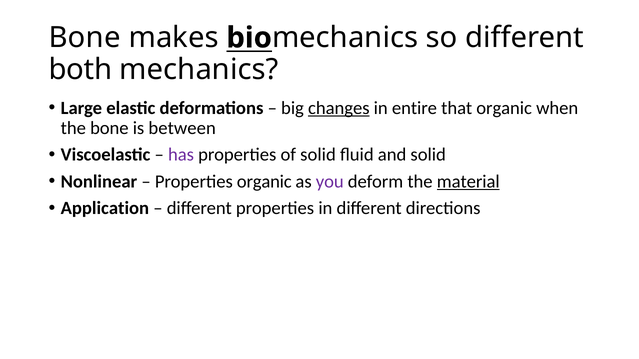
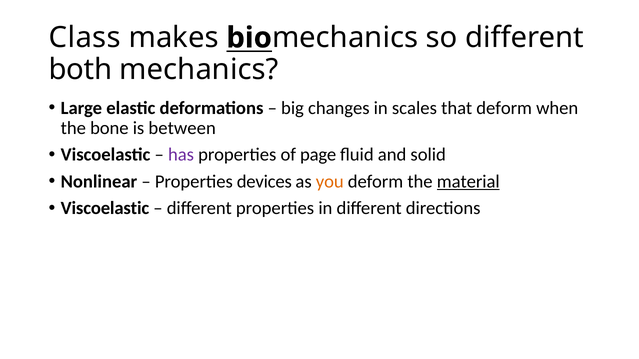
Bone: Bone -> Class (85, 38)
changes underline: present -> none (339, 108)
entire: entire -> scales (414, 108)
that organic: organic -> deform (504, 108)
of solid: solid -> page (318, 155)
Properties organic: organic -> devices (264, 182)
you colour: purple -> orange (330, 182)
Application: Application -> Viscoelastic (105, 209)
